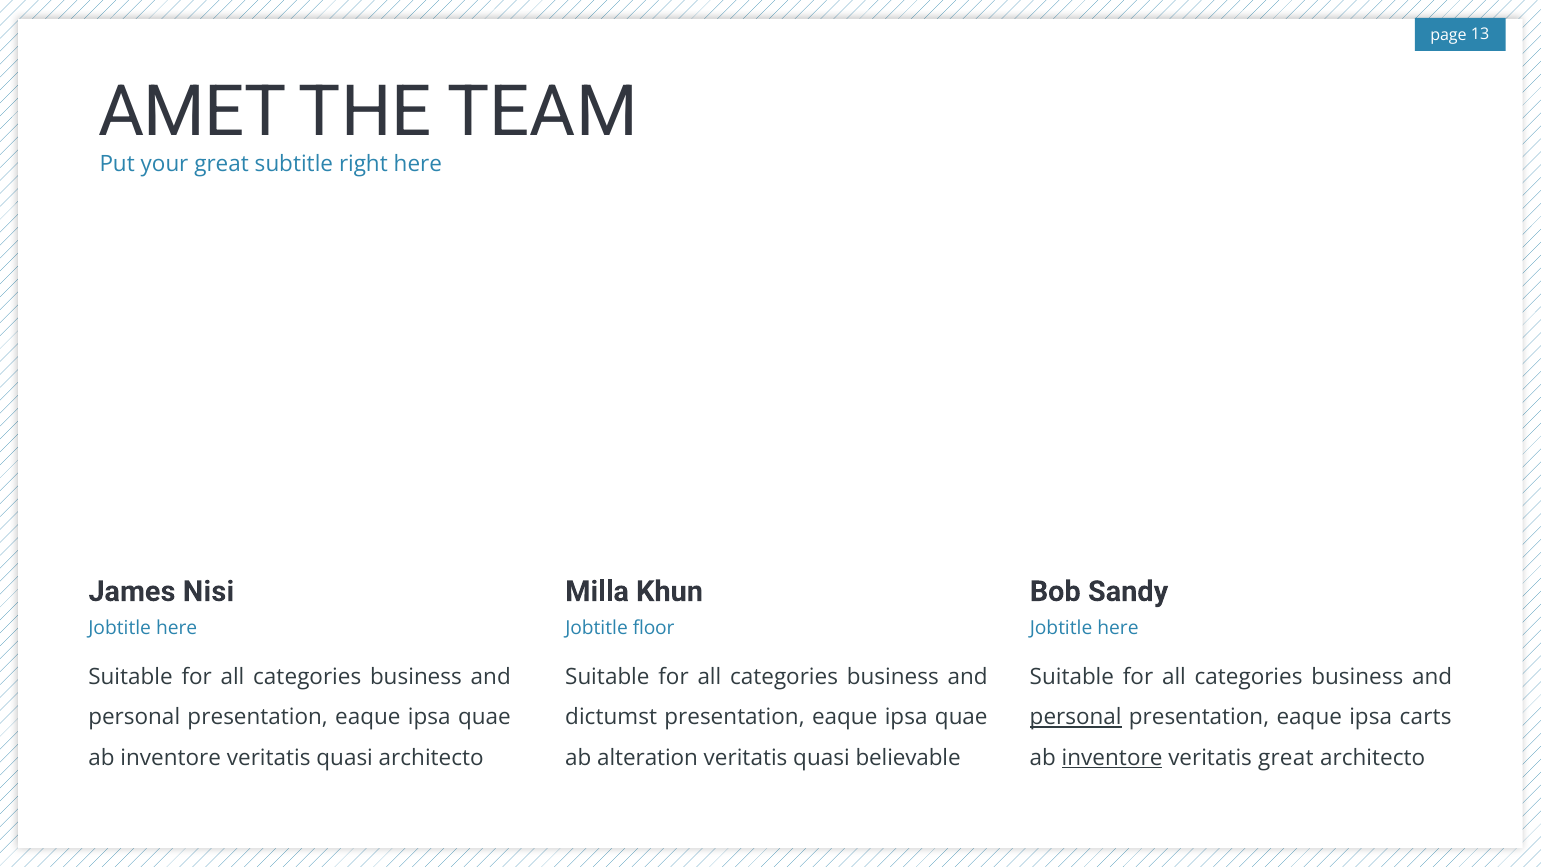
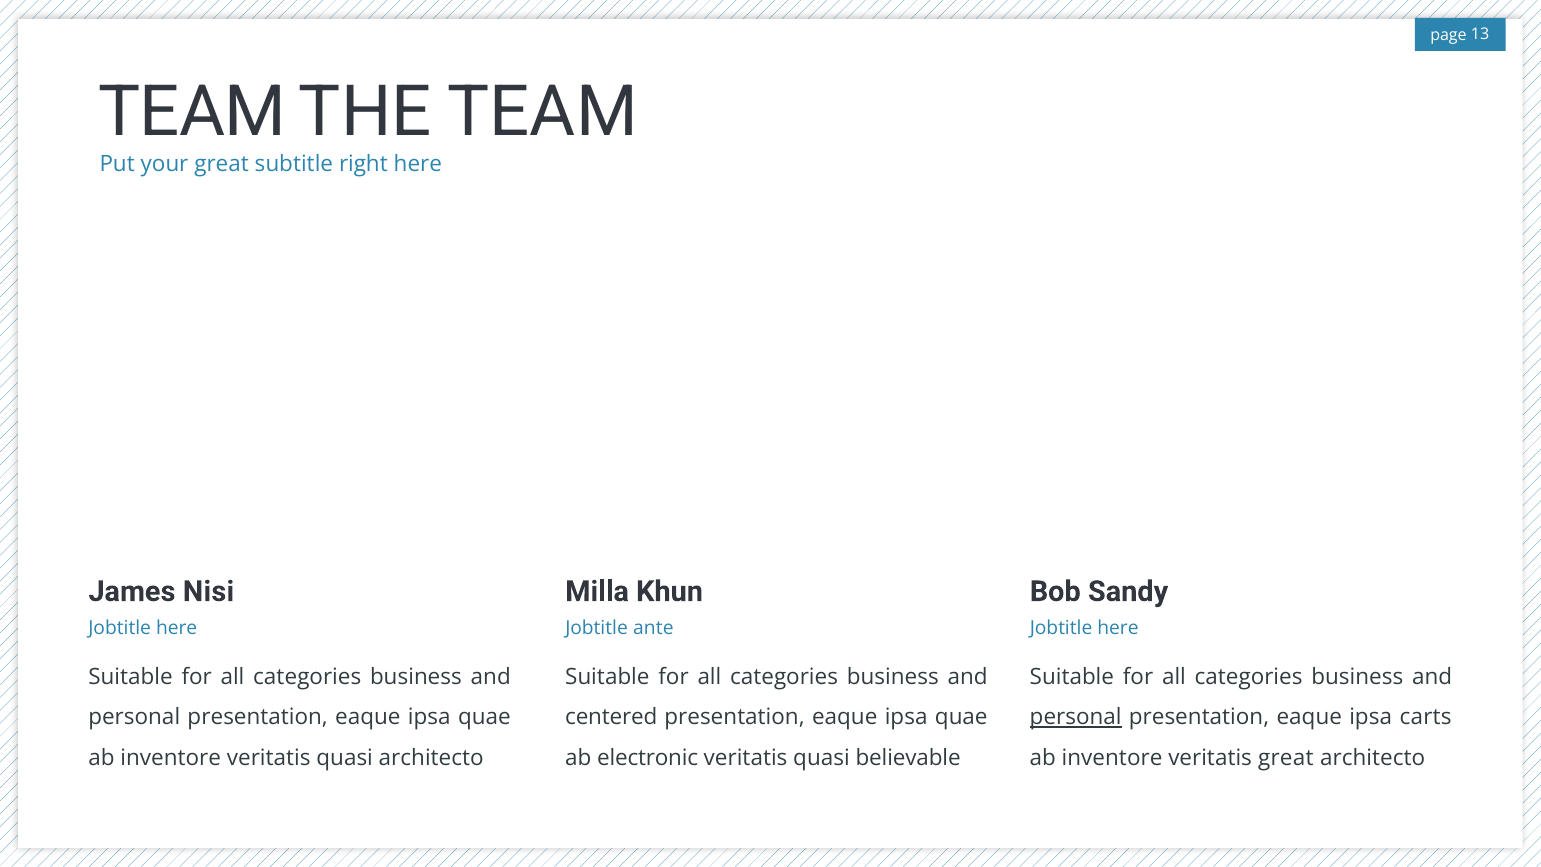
AMET: AMET -> TEAM (192, 112)
floor: floor -> ante (653, 628)
dictumst: dictumst -> centered (611, 717)
alteration: alteration -> electronic (648, 758)
inventore underline: present -> none (1112, 758)
